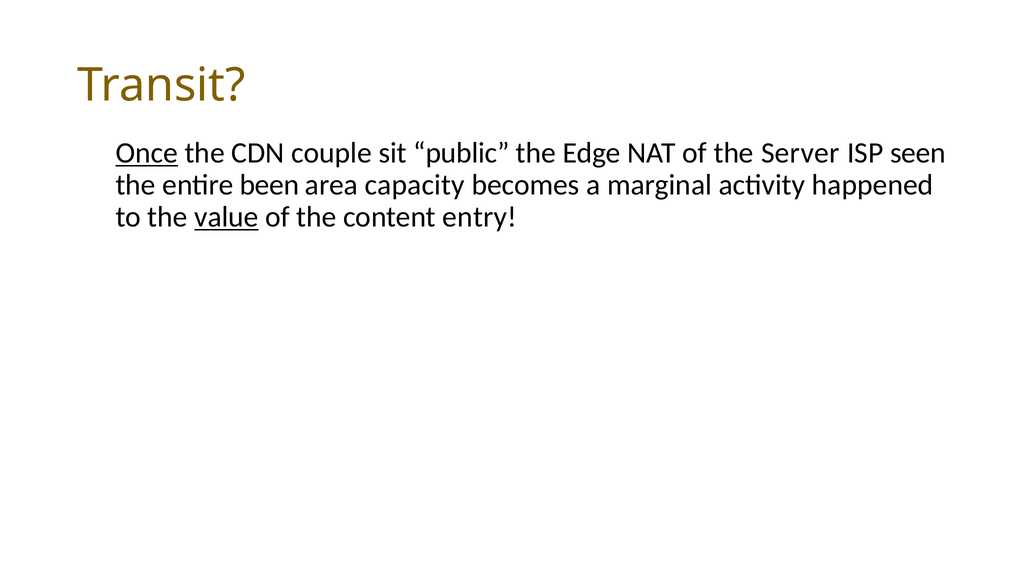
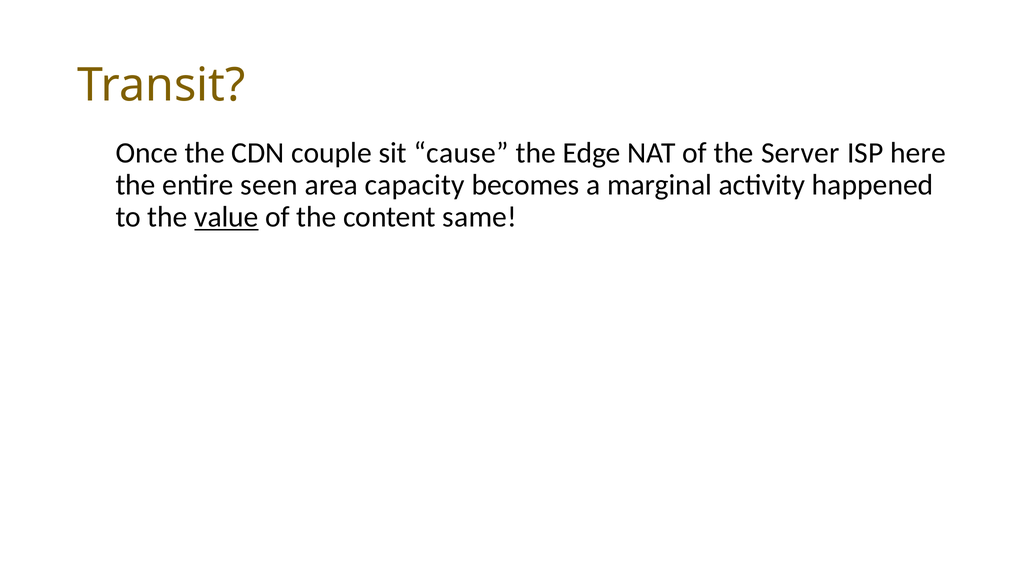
Once underline: present -> none (147, 153)
public: public -> cause (461, 153)
seen: seen -> here (918, 153)
been: been -> seen (269, 185)
entry: entry -> same (480, 217)
